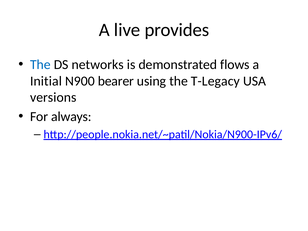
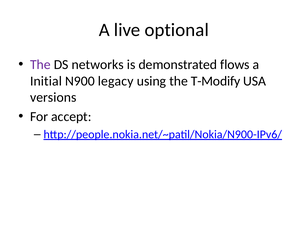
provides: provides -> optional (177, 30)
The colour: blue -> purple (40, 65)
bearer: bearer -> legacy (116, 81)
T-Legacy: T-Legacy -> T-Modify (216, 81)
always: always -> accept (71, 117)
